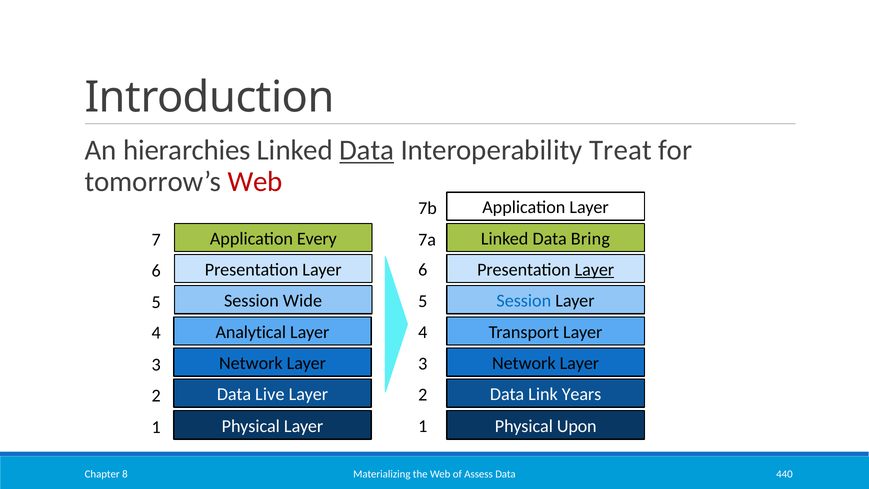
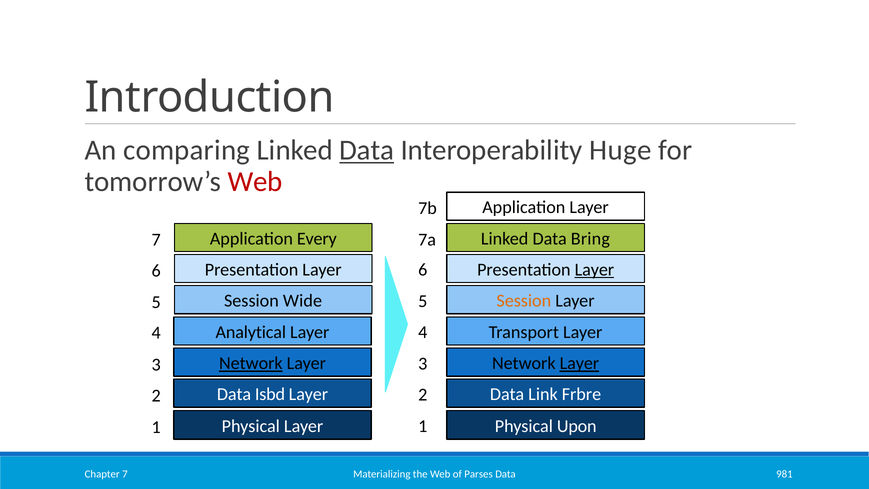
hierarchies: hierarchies -> comparing (187, 150)
Treat: Treat -> Huge (620, 150)
Session colour: blue -> orange (524, 301)
Network underline: none -> present (251, 363)
Layer underline: none -> present (579, 363)
Live: Live -> Isbd (270, 394)
Years: Years -> Frbre (581, 394)
Assess: Assess -> Parses (479, 474)
440: 440 -> 981 (784, 474)
Chapter 8: 8 -> 7 (125, 474)
